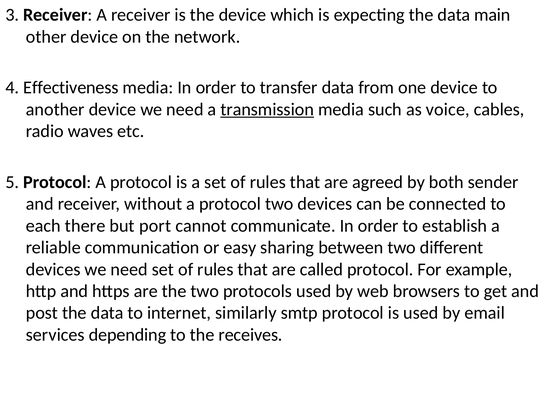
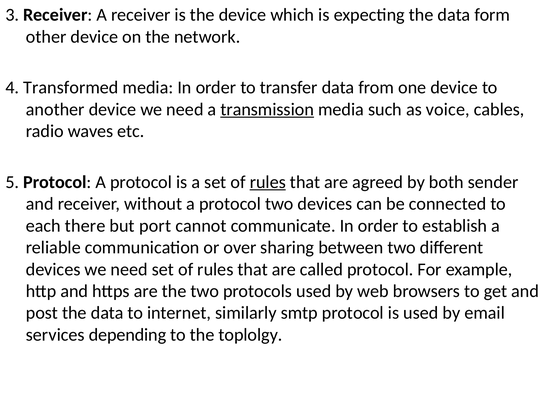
main: main -> form (492, 15)
Effectiveness: Effectiveness -> Transformed (71, 88)
rules underline: none -> present (268, 182)
easy: easy -> over (240, 247)
receives: receives -> toplolgy (250, 335)
